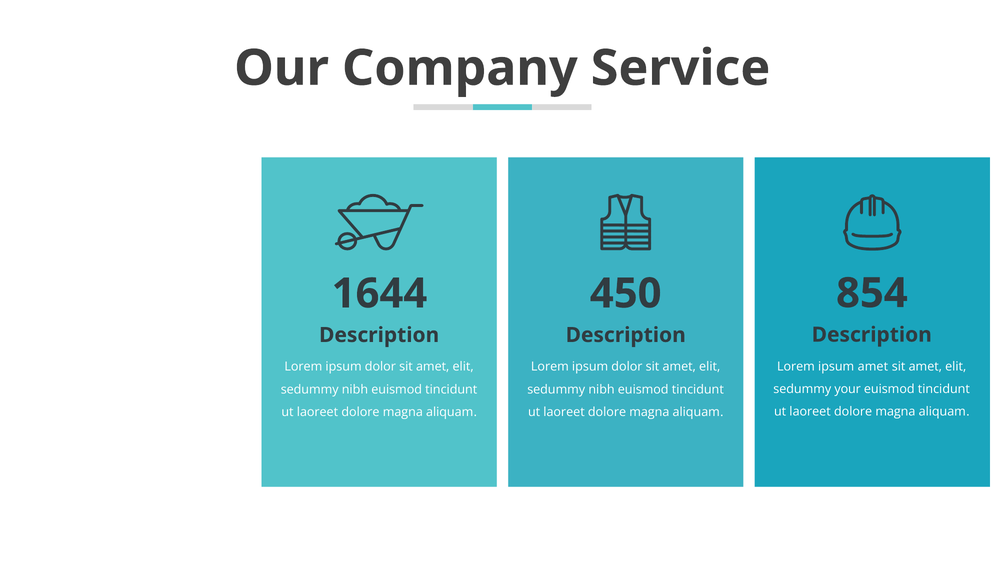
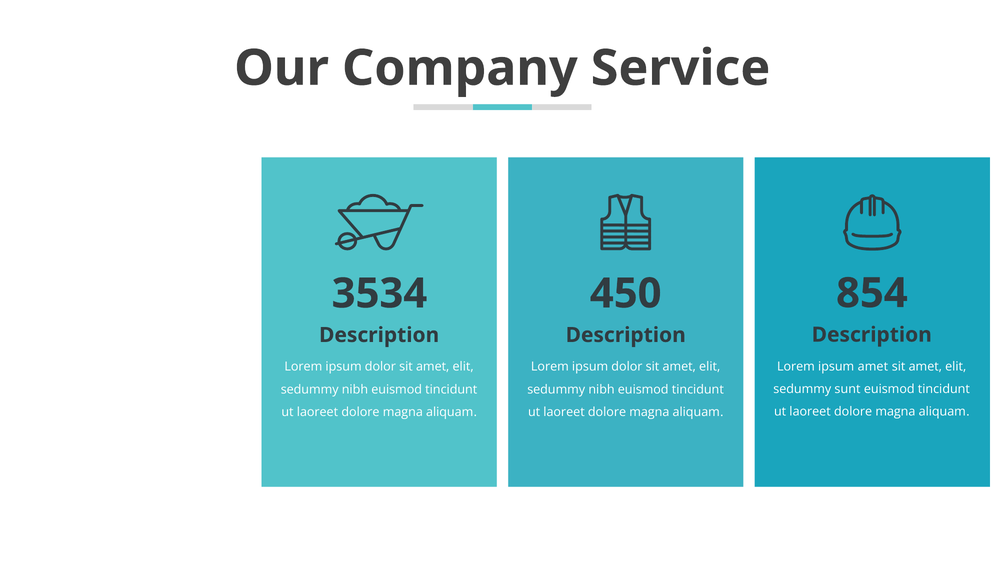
1644: 1644 -> 3534 (379, 294)
your: your -> sunt (848, 389)
